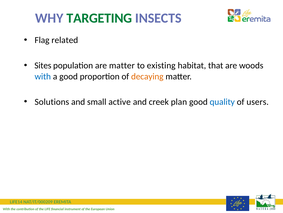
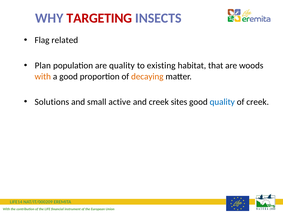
TARGETING colour: green -> red (99, 18)
Sites: Sites -> Plan (43, 65)
are matter: matter -> quality (122, 65)
with colour: blue -> orange (43, 76)
plan: plan -> sites (179, 101)
of users: users -> creek (258, 101)
